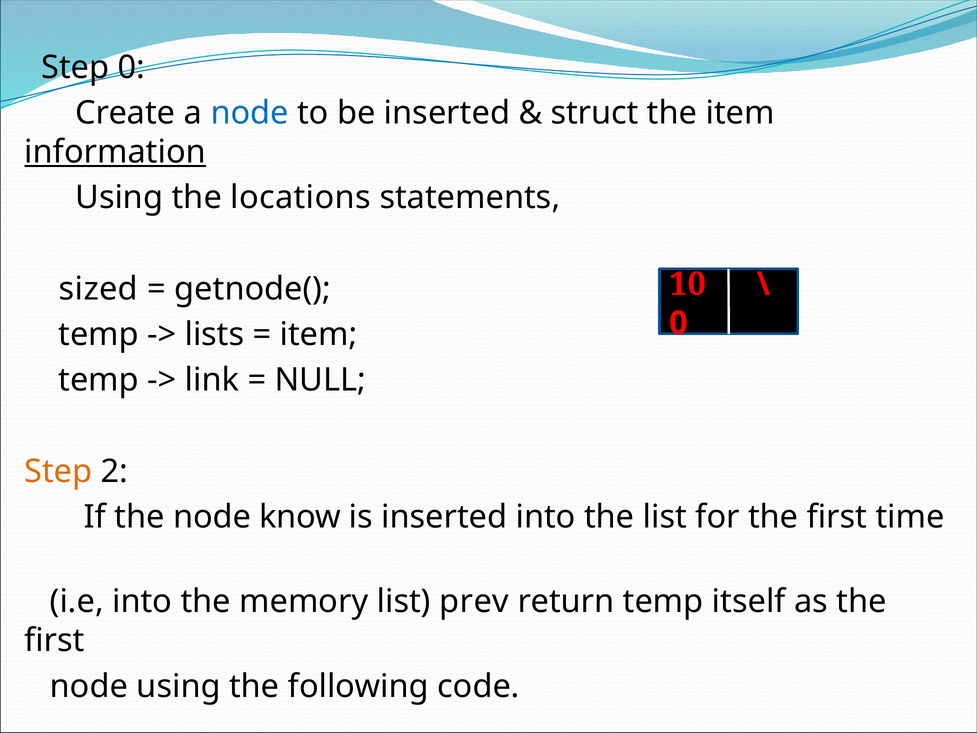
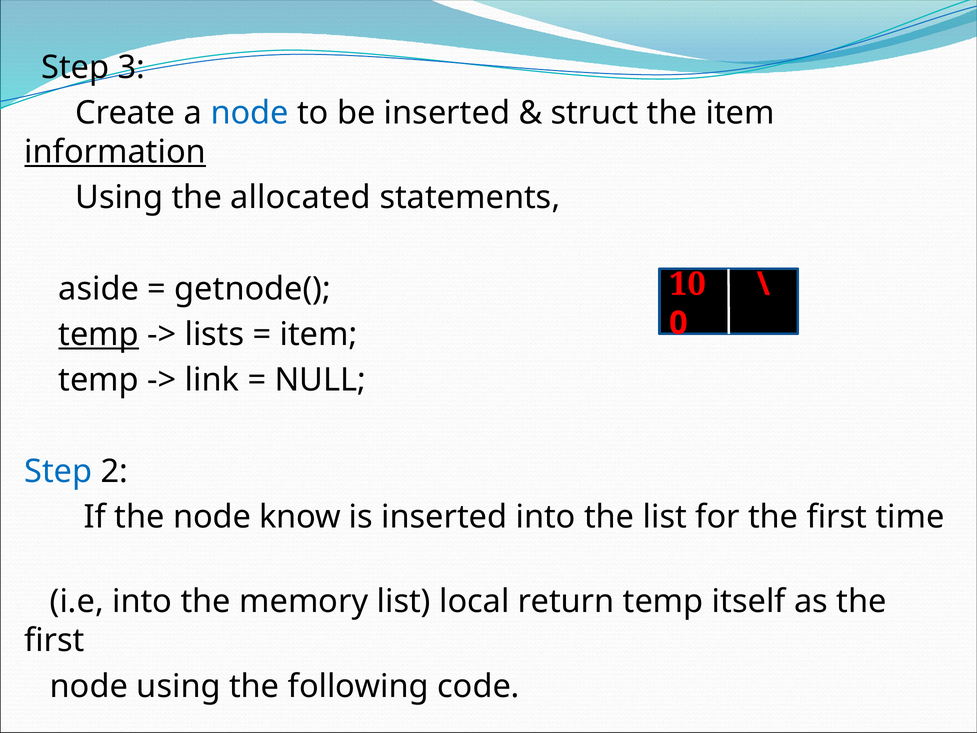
Step 0: 0 -> 3 (131, 67)
locations: locations -> allocated (301, 198)
sized: sized -> aside (99, 289)
temp underline: none -> present (99, 334)
Step colour: orange -> blue (58, 471)
prev: prev -> local (474, 601)
